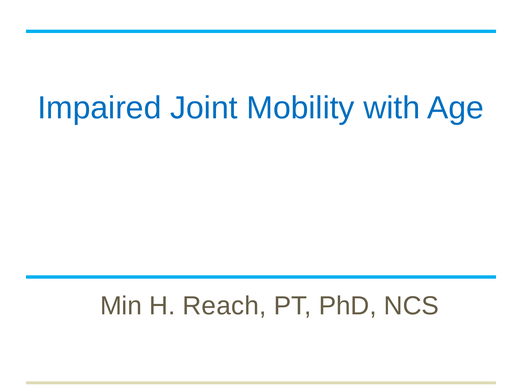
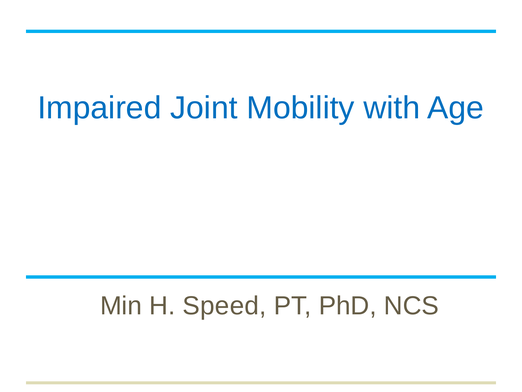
Reach: Reach -> Speed (224, 306)
